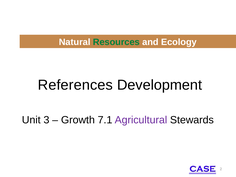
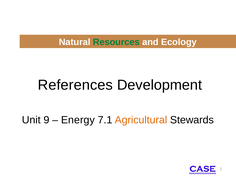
3: 3 -> 9 (46, 120)
Growth: Growth -> Energy (78, 120)
Agricultural colour: purple -> orange (141, 120)
